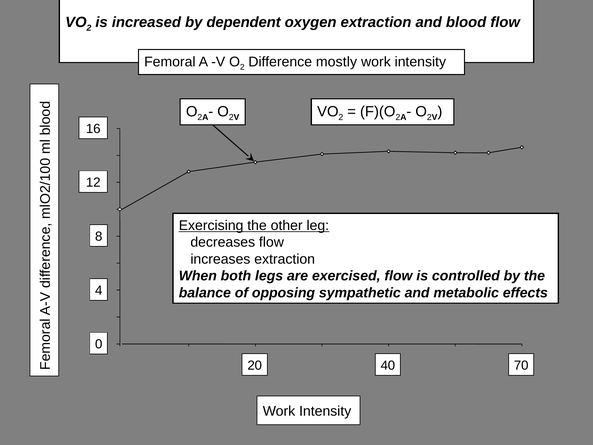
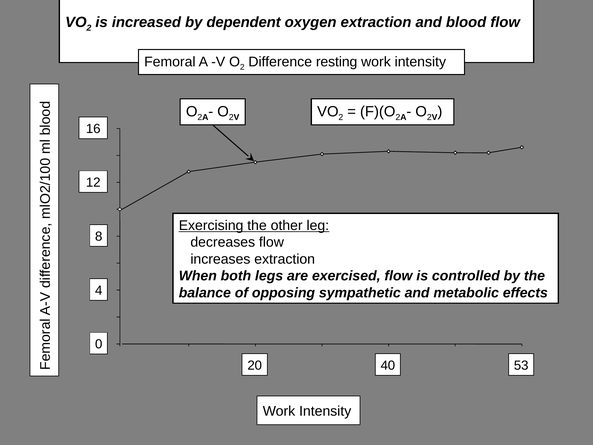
mostly: mostly -> resting (337, 62)
70: 70 -> 53 (521, 365)
